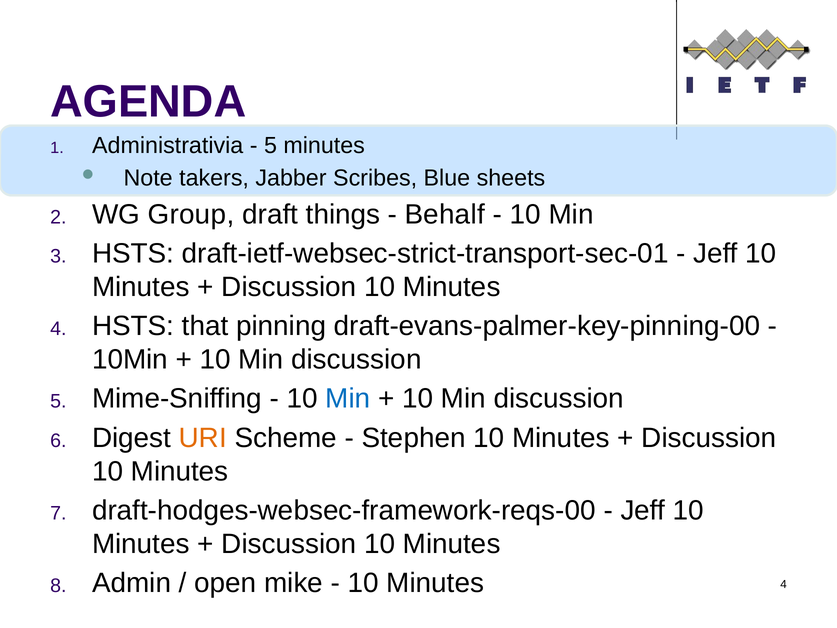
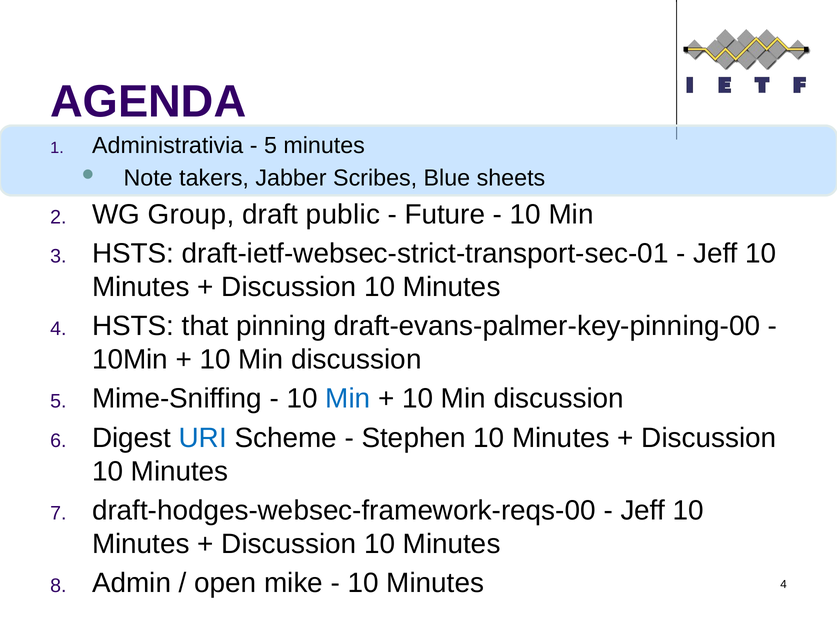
things: things -> public (343, 214)
Behalf: Behalf -> Future (445, 214)
URI colour: orange -> blue (203, 438)
